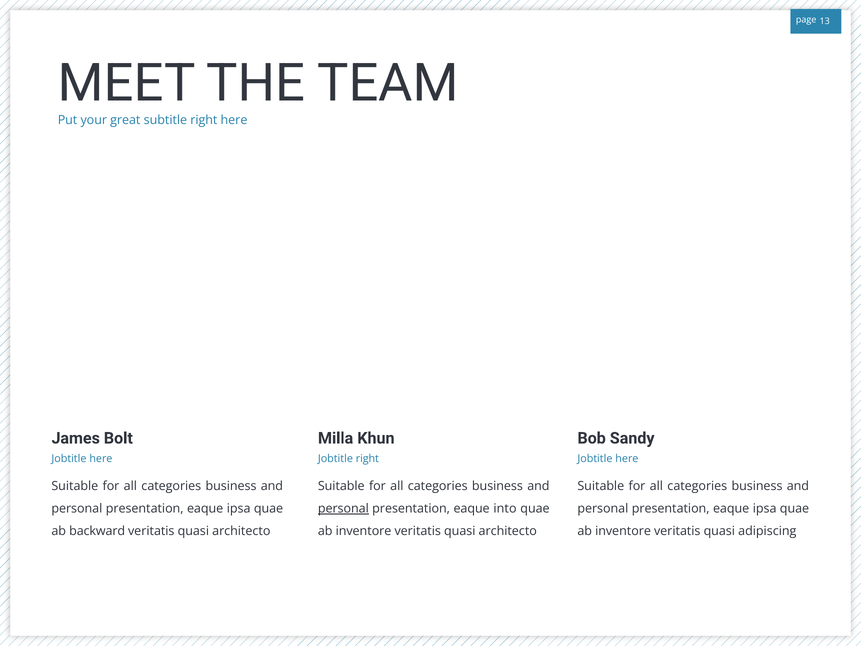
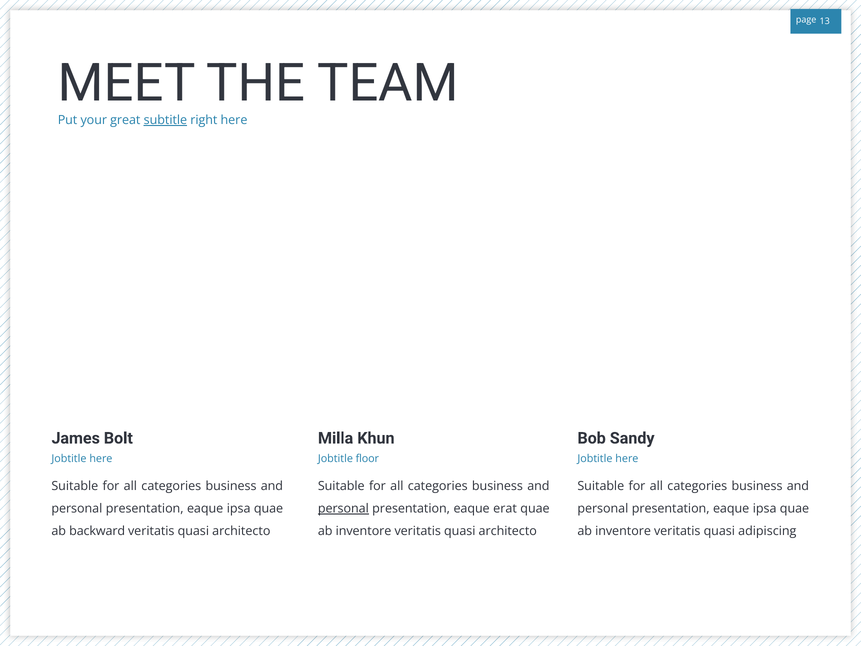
subtitle underline: none -> present (165, 120)
Jobtitle right: right -> floor (367, 459)
into: into -> erat (505, 508)
